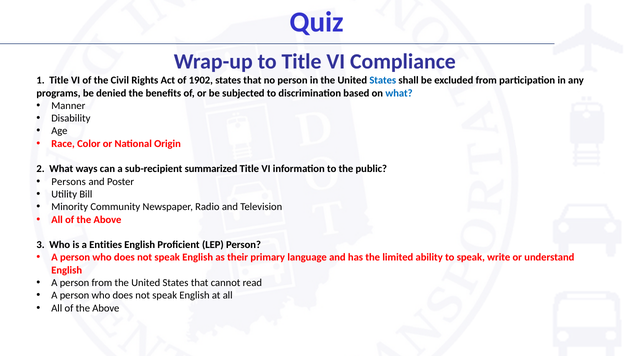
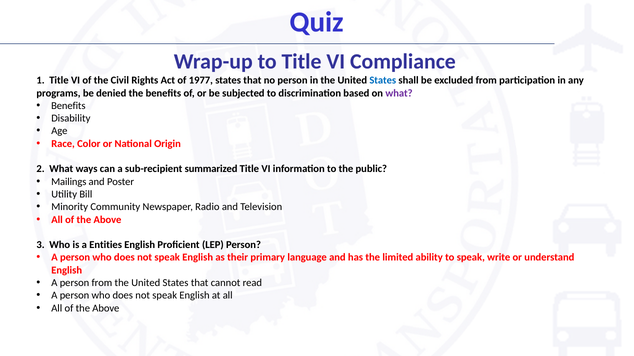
1902: 1902 -> 1977 (201, 81)
what colour: blue -> purple (399, 93)
Manner: Manner -> Benefits (68, 106)
Persons: Persons -> Mailings (69, 182)
